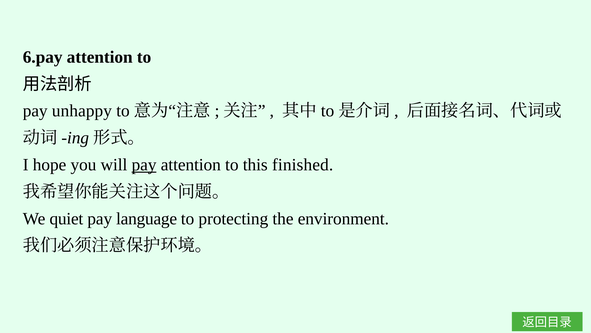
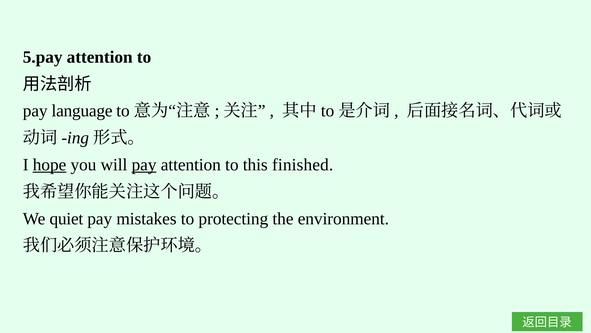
6.pay: 6.pay -> 5.pay (43, 57)
unhappy: unhappy -> language (82, 111)
hope underline: none -> present (50, 165)
language: language -> mistakes (147, 218)
